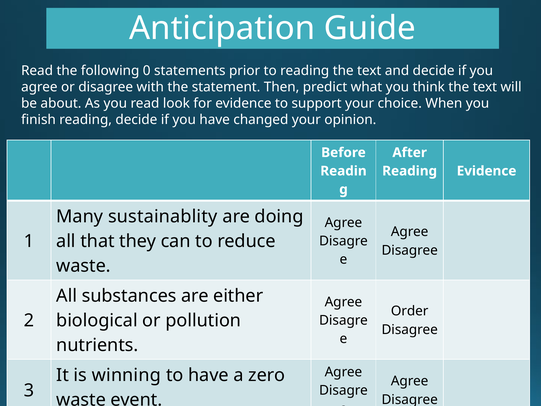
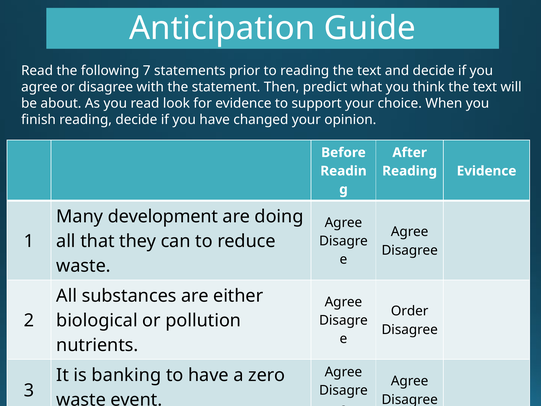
0: 0 -> 7 (147, 71)
sustainablity: sustainablity -> development (163, 217)
winning: winning -> banking (126, 375)
